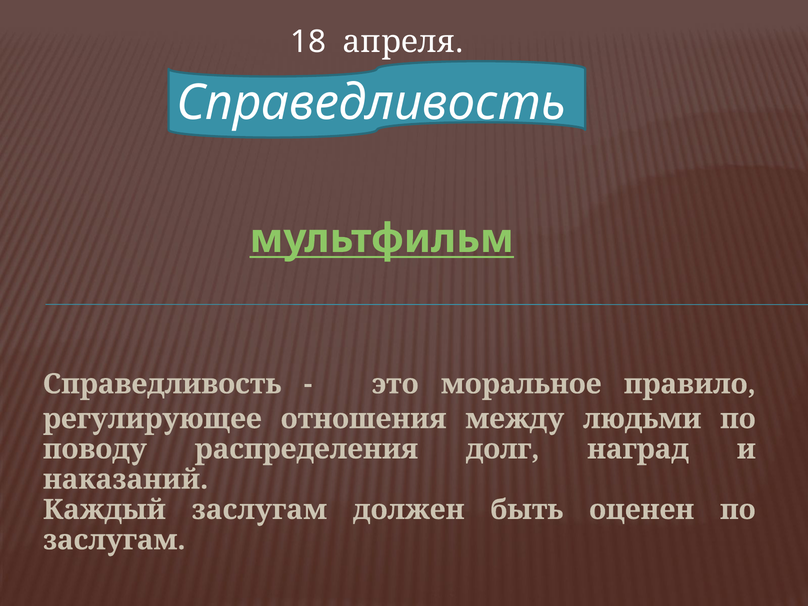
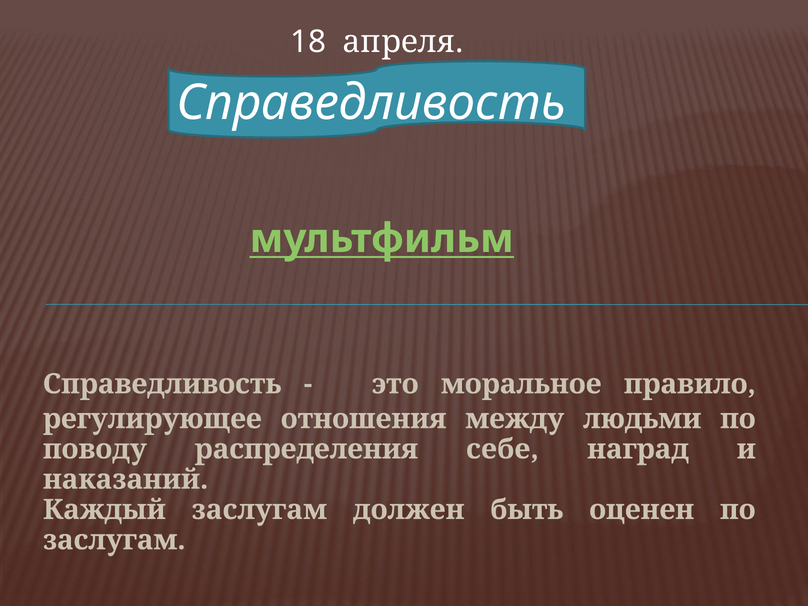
долг: долг -> себе (502, 449)
